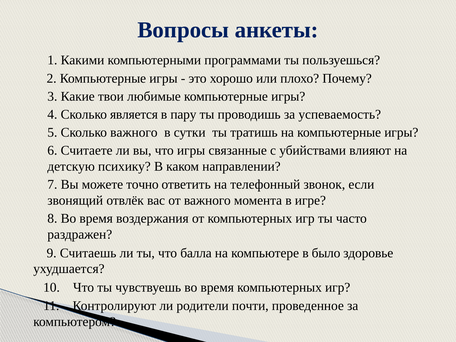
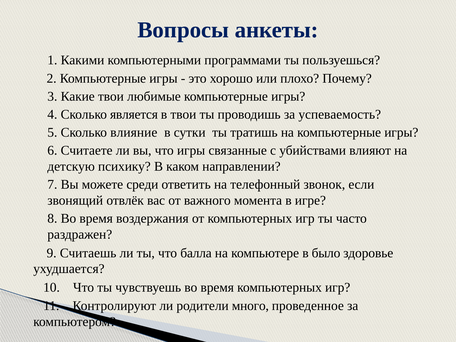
в пару: пару -> твои (183, 115)
Сколько важного: важного -> влияние (134, 133)
точно: точно -> среди (142, 185)
почти: почти -> много (250, 306)
